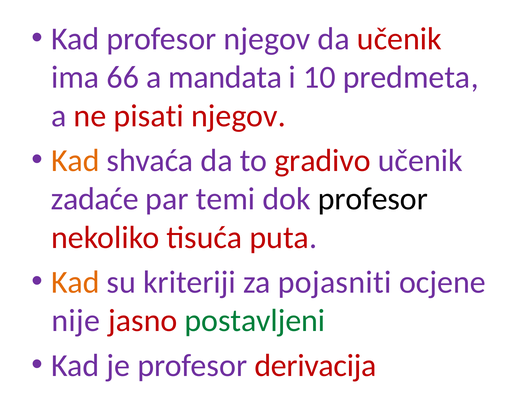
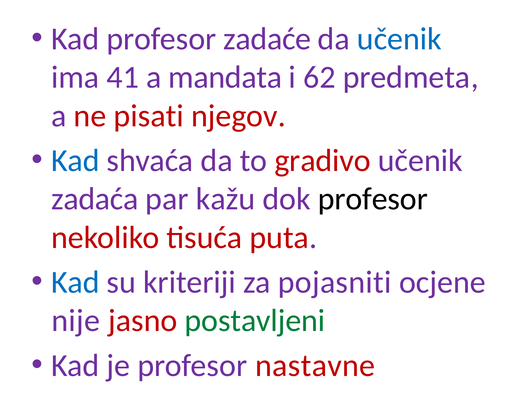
profesor njegov: njegov -> zadaće (267, 39)
učenik colour: red -> blue (399, 39)
66: 66 -> 41 (123, 77)
10: 10 -> 62 (319, 77)
Kad colour: orange -> blue (75, 161)
zadaće: zadaće -> zadaća (95, 199)
temi: temi -> kažu (226, 199)
Kad colour: orange -> blue (75, 282)
derivacija: derivacija -> nastavne (315, 365)
